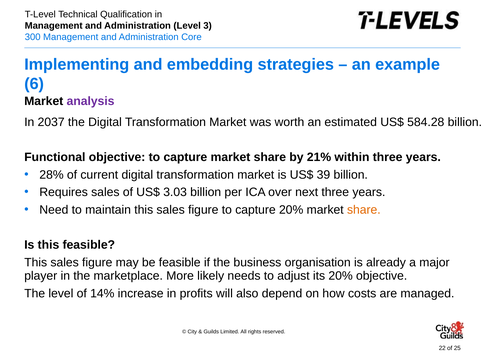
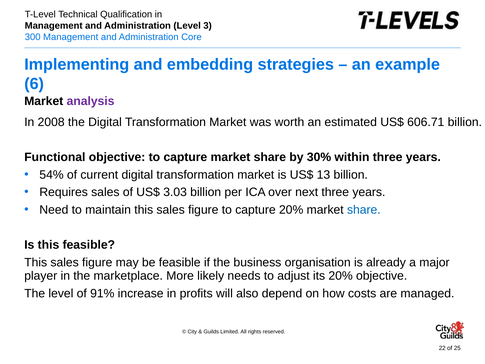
2037: 2037 -> 2008 (51, 122)
584.28: 584.28 -> 606.71 (426, 122)
21%: 21% -> 30% (319, 157)
28%: 28% -> 54% (52, 175)
39: 39 -> 13 (323, 175)
share colour: orange -> blue (364, 210)
14%: 14% -> 91% (102, 293)
